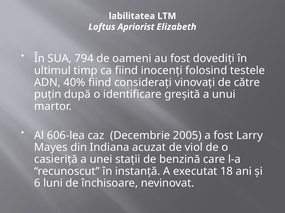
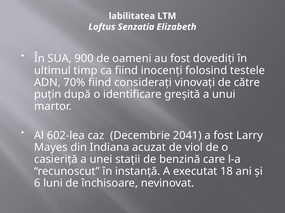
Apriorist: Apriorist -> Senzatia (136, 27)
794: 794 -> 900 (84, 59)
40%: 40% -> 70% (74, 83)
606-lea: 606-lea -> 602-lea (66, 136)
2005: 2005 -> 2041 (187, 136)
